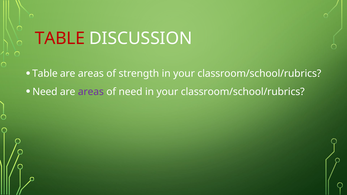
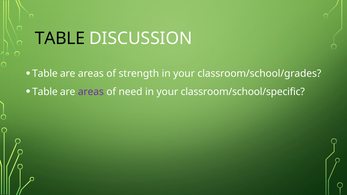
TABLE colour: red -> black (60, 39)
strength in your classroom/school/rubrics: classroom/school/rubrics -> classroom/school/grades (259, 74)
Need: Need -> Table (45, 92)
need in your classroom/school/rubrics: classroom/school/rubrics -> classroom/school/specific (243, 92)
